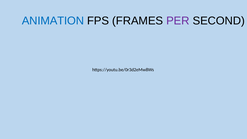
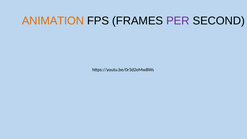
ANIMATION colour: blue -> orange (53, 21)
